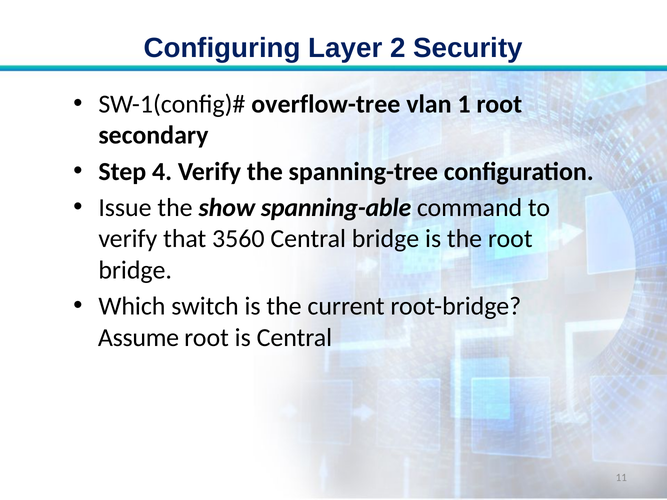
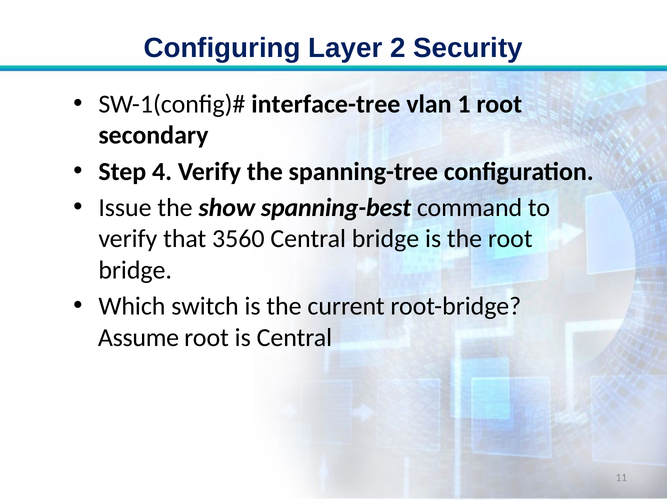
overflow-tree: overflow-tree -> interface-tree (326, 104)
spanning-able: spanning-able -> spanning-best (336, 208)
